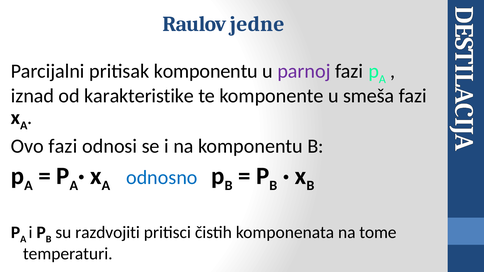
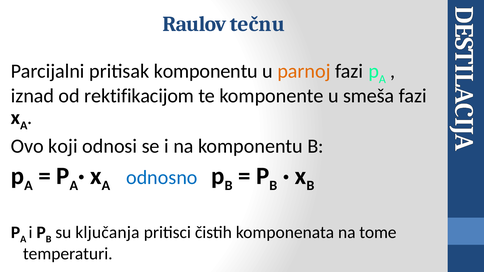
jedne: jedne -> tečnu (257, 24)
parnoj colour: purple -> orange (304, 71)
karakteristike: karakteristike -> rektifikacijom (139, 96)
Ovo fazi: fazi -> koji (63, 146)
razdvojiti: razdvojiti -> ključanja (107, 233)
